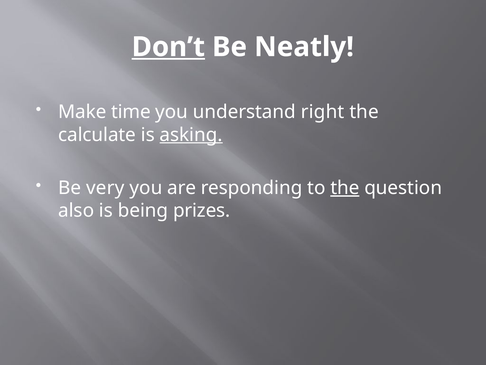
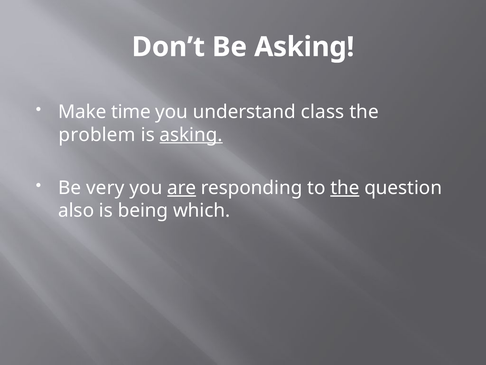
Don’t underline: present -> none (168, 47)
Be Neatly: Neatly -> Asking (304, 47)
right: right -> class (323, 112)
calculate: calculate -> problem (97, 135)
are underline: none -> present (182, 188)
prizes: prizes -> which (202, 210)
